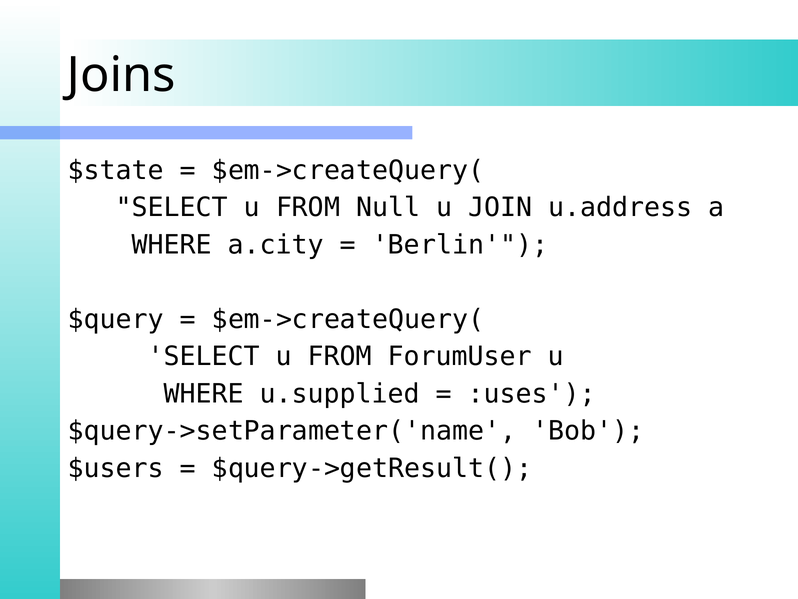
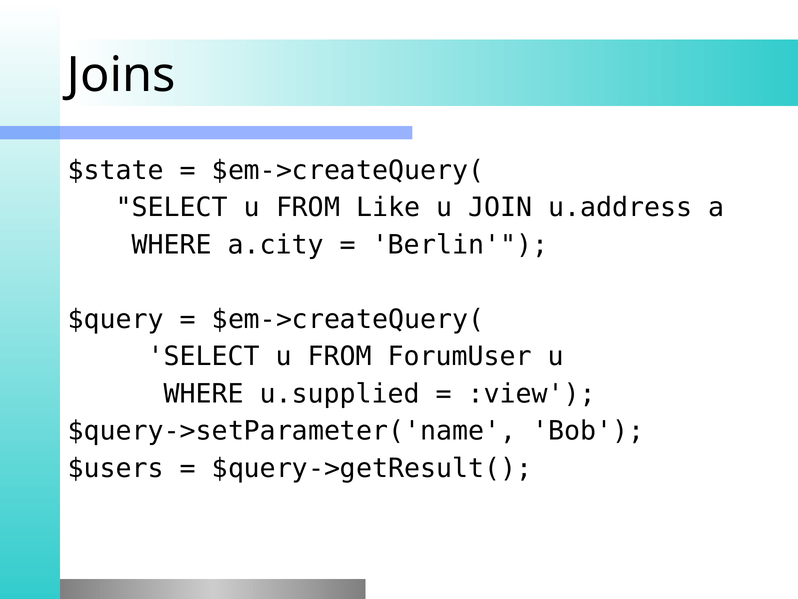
Null: Null -> Like (388, 207)
:uses: :uses -> :view (532, 393)
